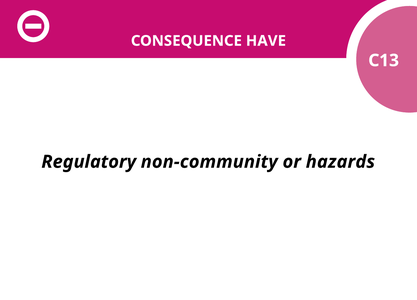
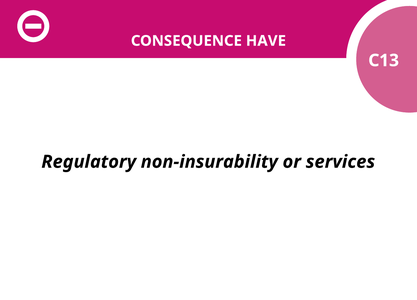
non-community: non-community -> non-insurability (209, 162)
hazards: hazards -> services (340, 162)
